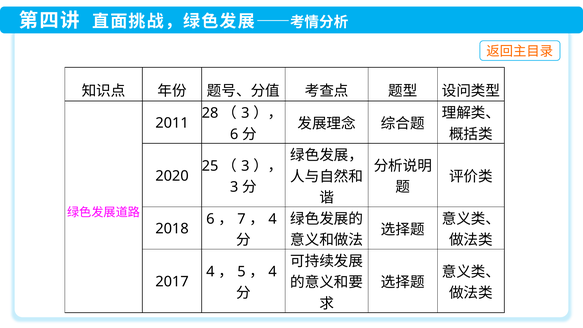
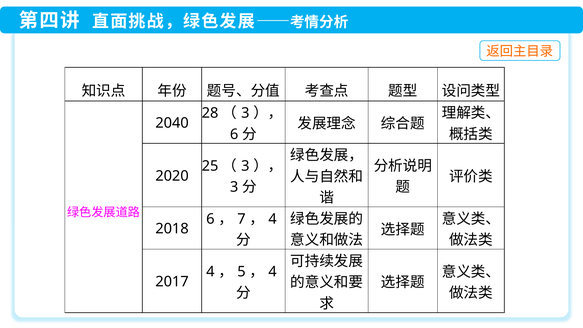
2011: 2011 -> 2040 (172, 123)
